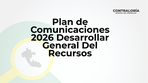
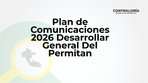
Recursos: Recursos -> Permitan (70, 53)
